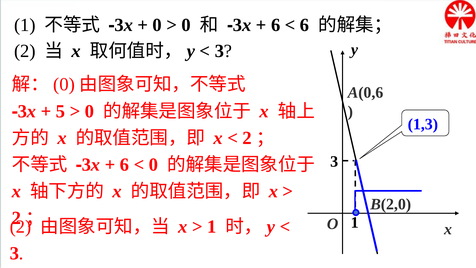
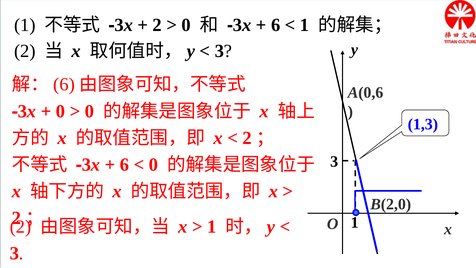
0: 0 -> 2 (157, 25)
6: 6 -> 1 (305, 25)
0: 0 -> 6 (64, 84)
5: 5 -> 0 (61, 111)
